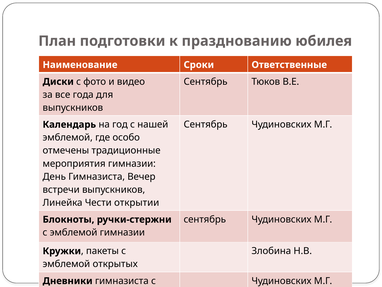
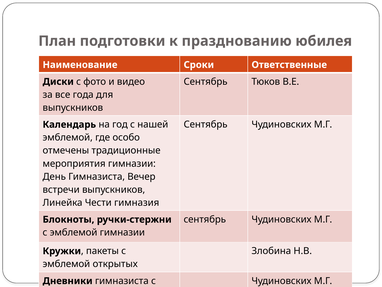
открытии: открытии -> гимназия (137, 202)
